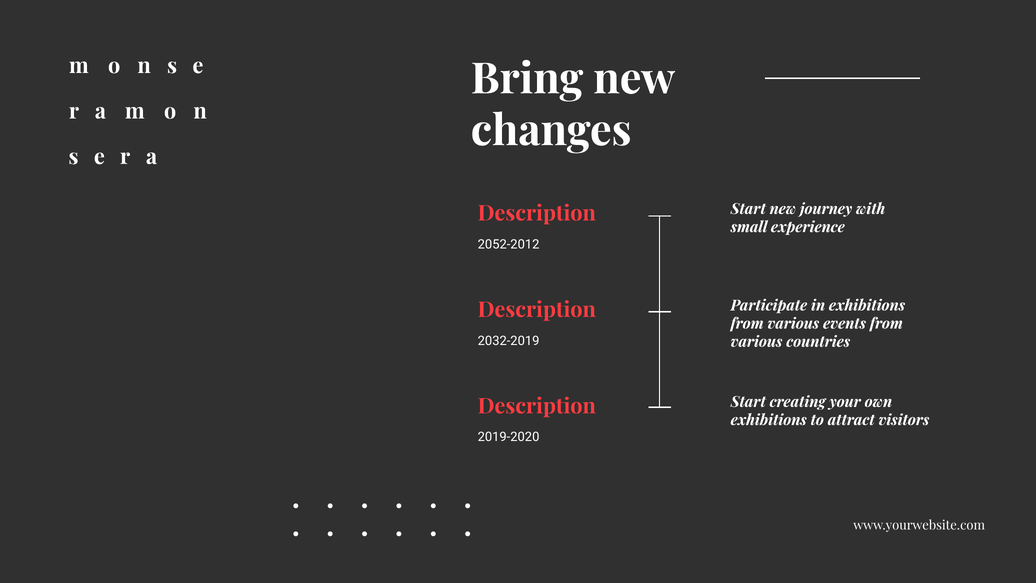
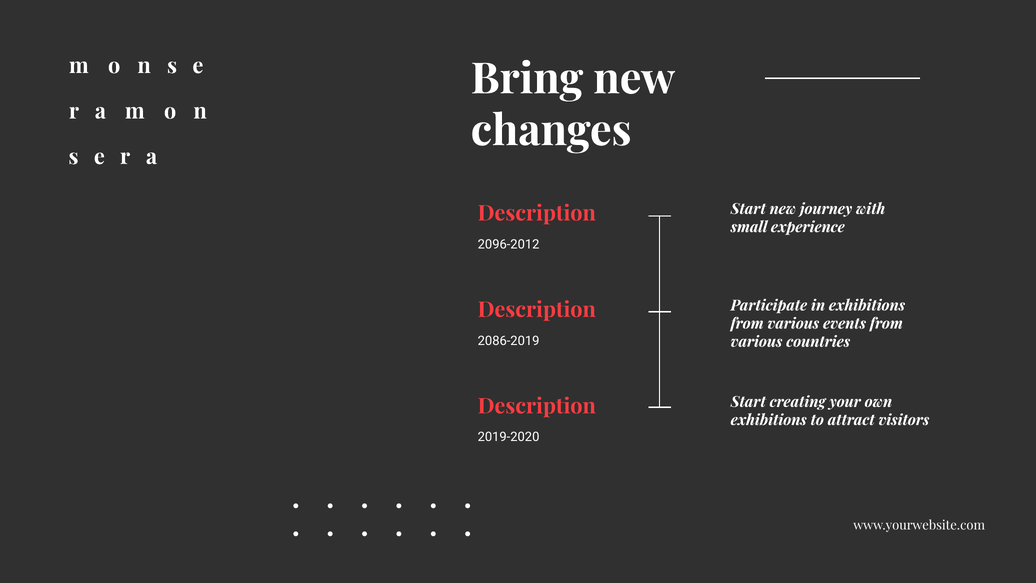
2052-2012: 2052-2012 -> 2096-2012 (509, 244)
2032-2019: 2032-2019 -> 2086-2019 (509, 341)
